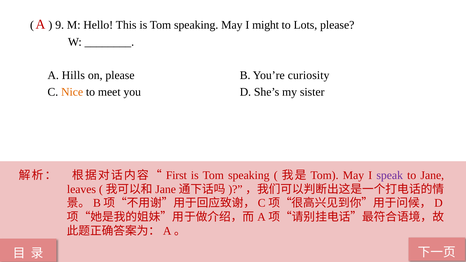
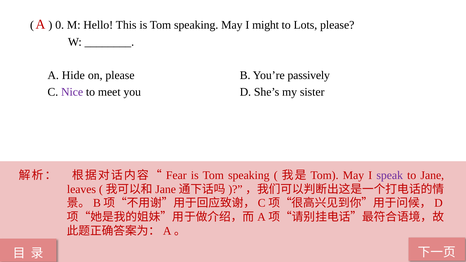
9: 9 -> 0 (60, 25)
Hills: Hills -> Hide (73, 75)
curiosity: curiosity -> passively (309, 75)
Nice colour: orange -> purple (72, 92)
First: First -> Fear (176, 175)
